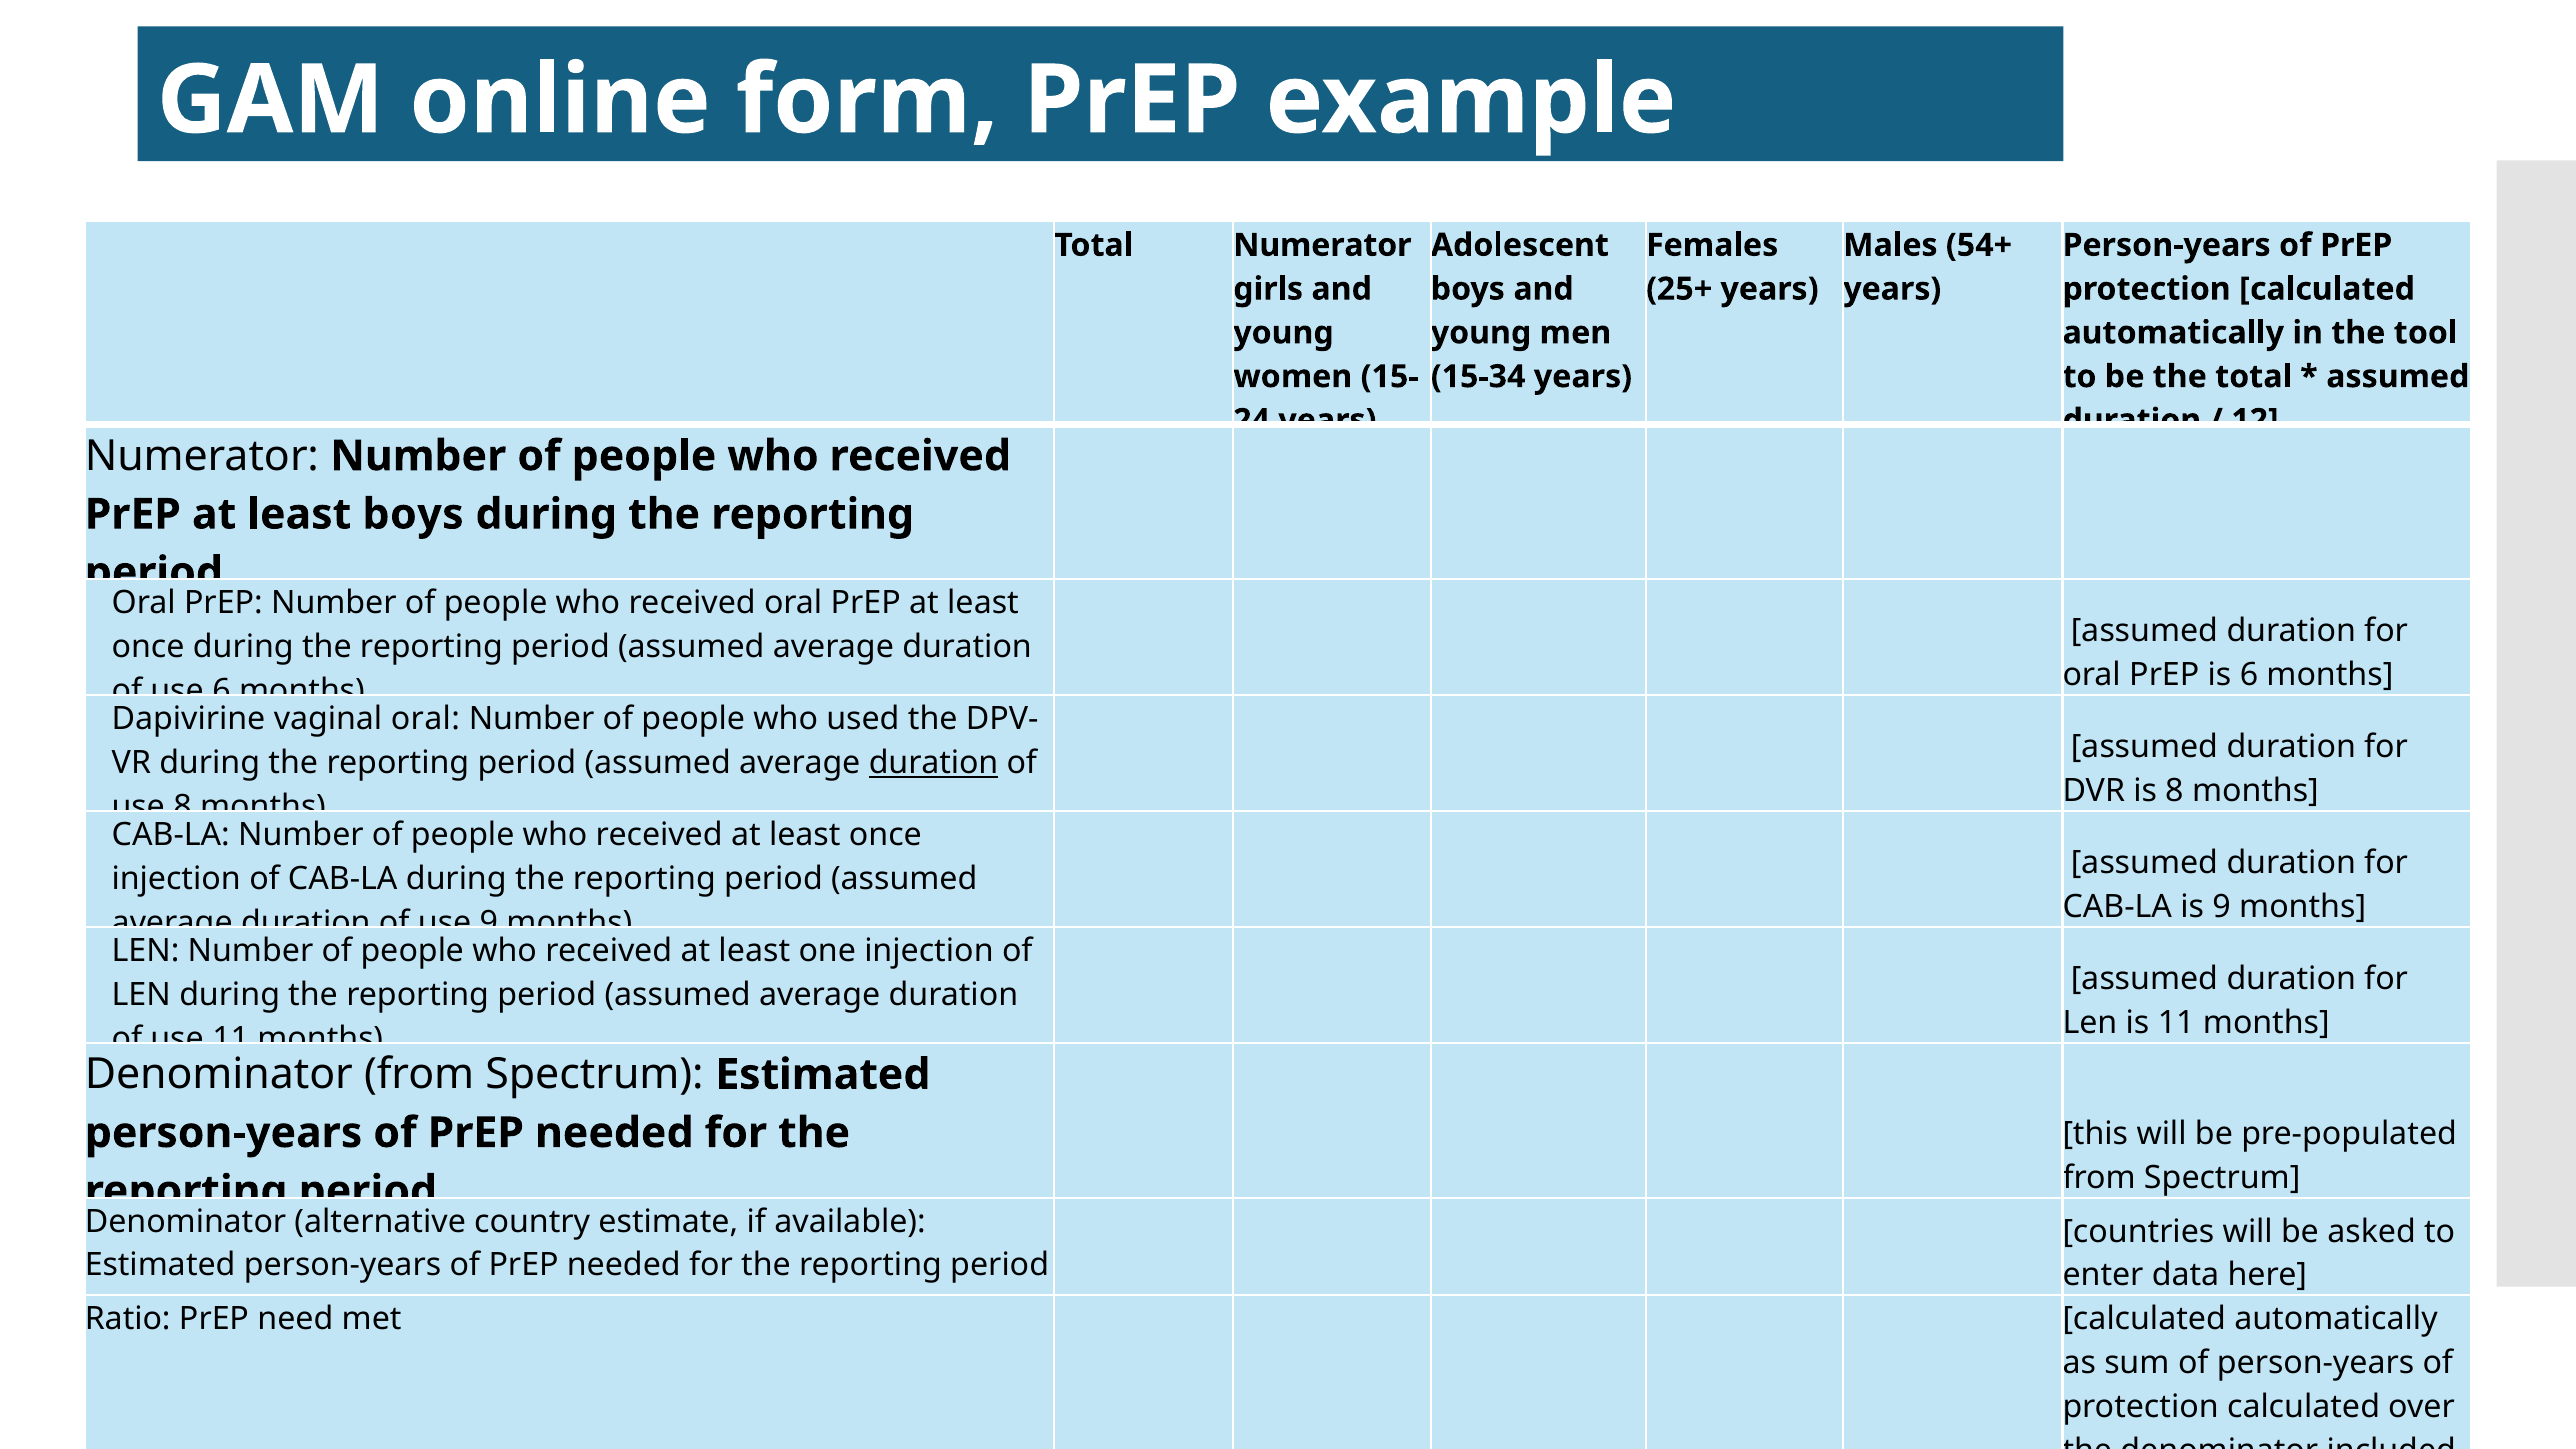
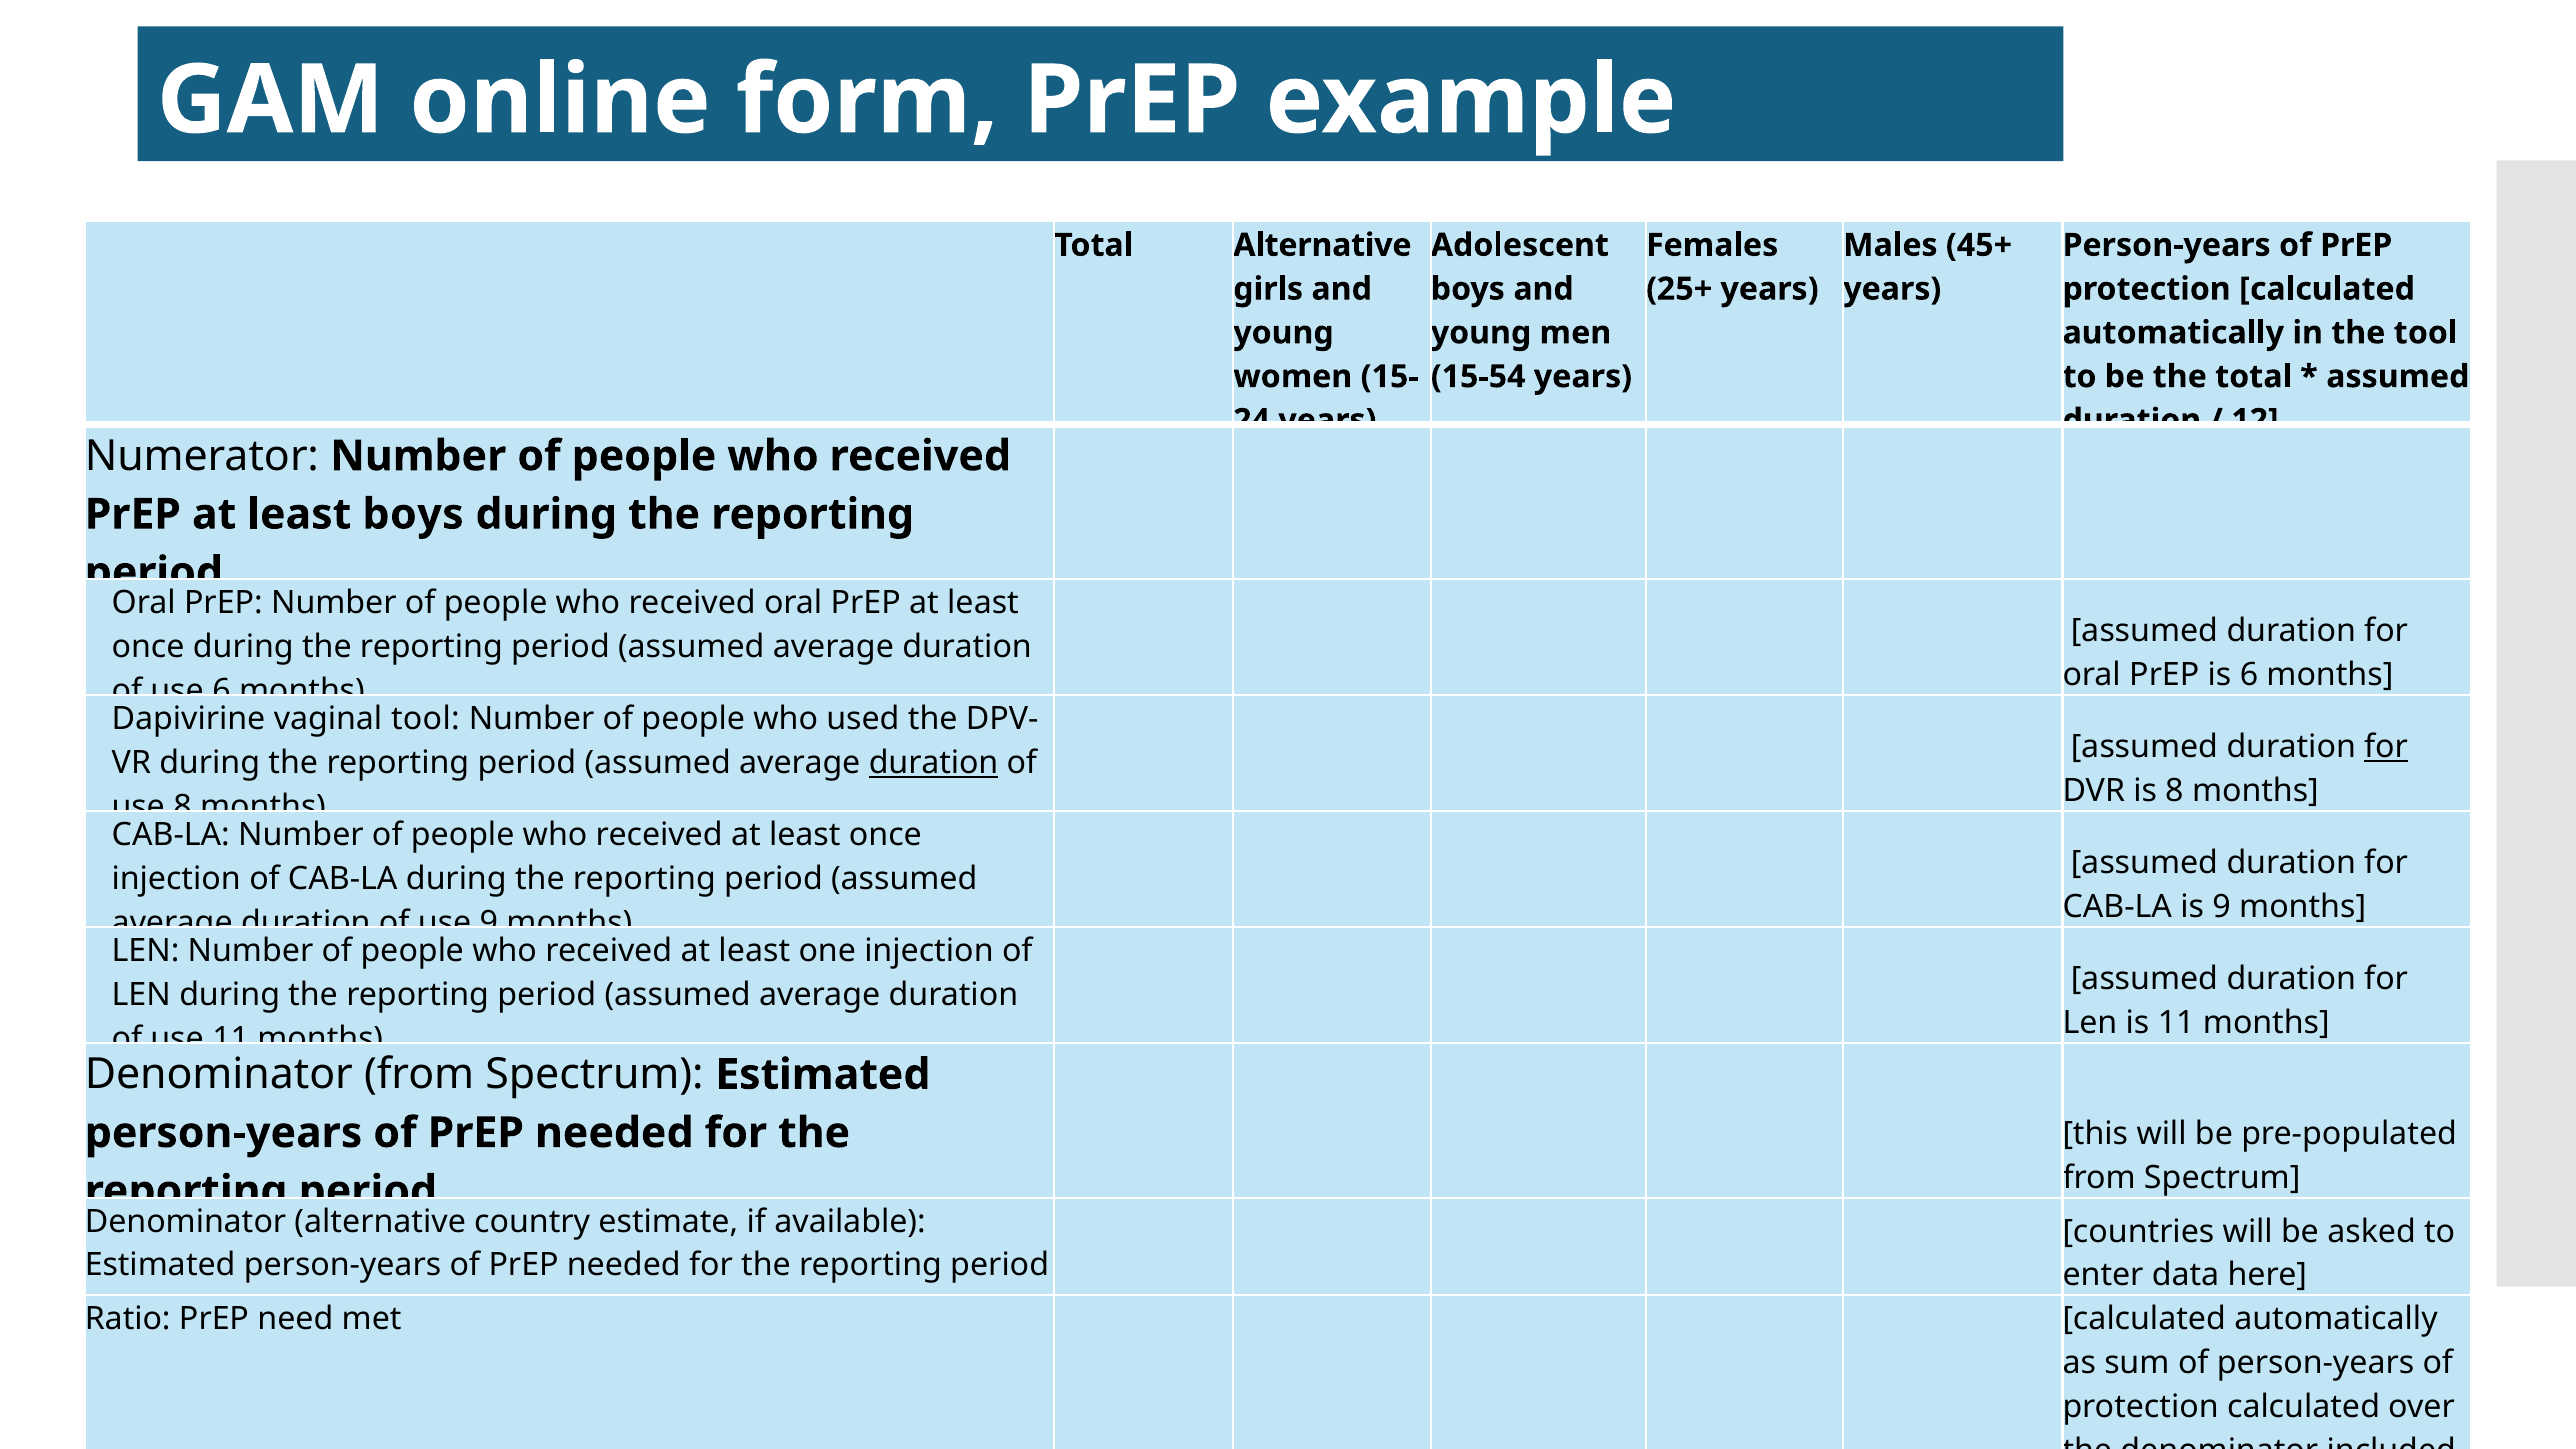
Total Numerator: Numerator -> Alternative (1322, 245)
54+: 54+ -> 45+ (1979, 245)
15-34: 15-34 -> 15-54 (1478, 377)
vaginal oral: oral -> tool (425, 719)
for underline: none -> present (2386, 747)
